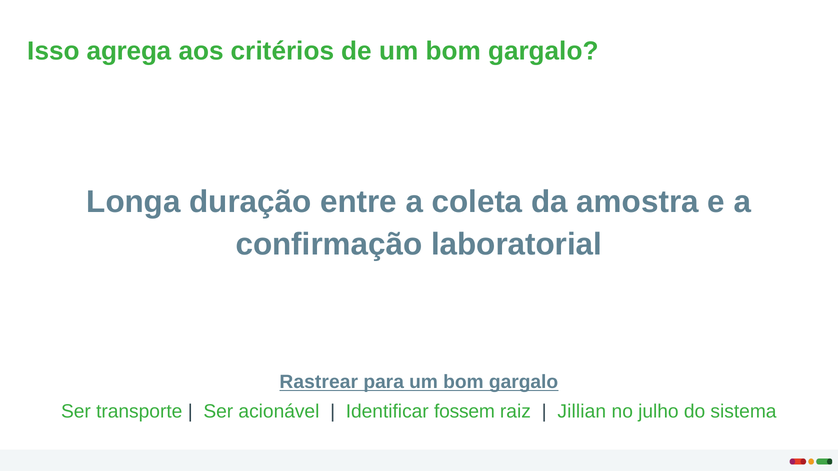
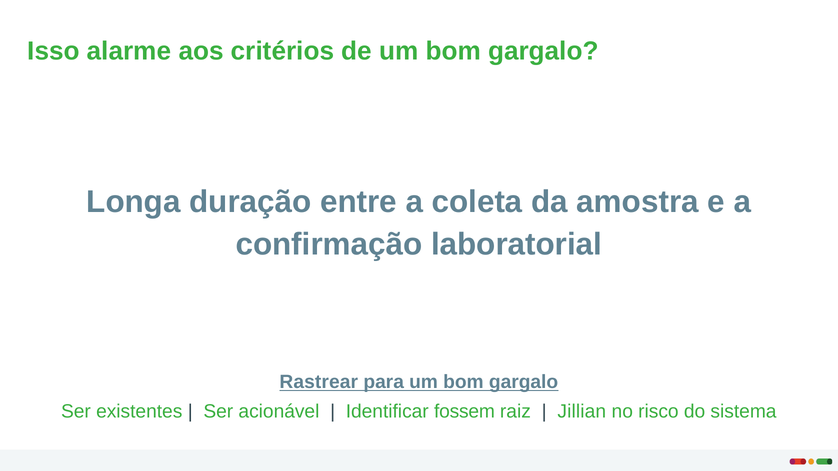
agrega: agrega -> alarme (129, 51)
transporte: transporte -> existentes (139, 412)
julho: julho -> risco (658, 412)
